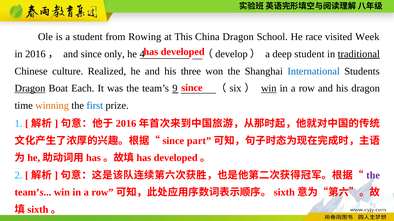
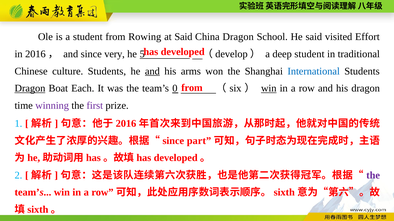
at This: This -> Said (183, 37)
He race: race -> said (314, 37)
Week: Week -> Effort (367, 37)
only: only -> very (115, 54)
4: 4 -> 5 (142, 54)
traditional underline: present -> none (359, 54)
culture Realized: Realized -> Students (107, 71)
and underline: none -> present (152, 71)
three: three -> arms (191, 71)
since: since -> from (192, 88)
9: 9 -> 0 (175, 89)
winning colour: orange -> purple (52, 106)
first colour: blue -> purple (95, 106)
